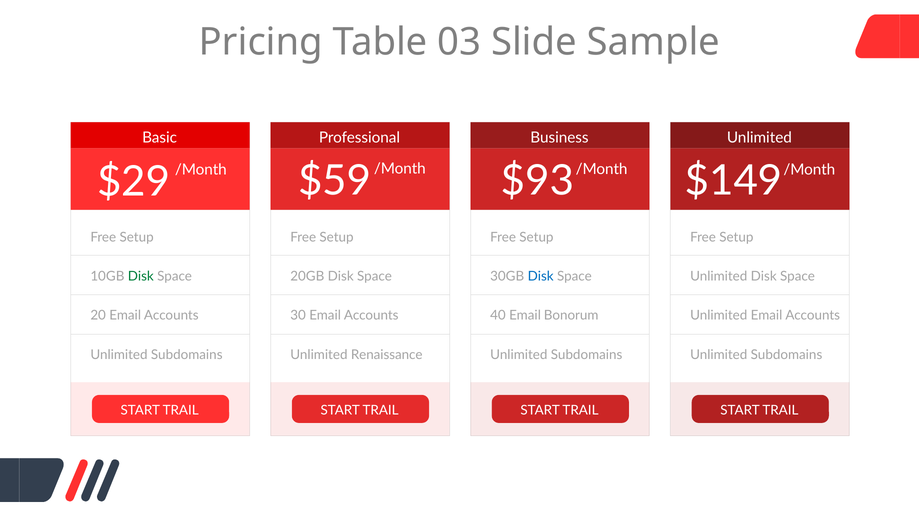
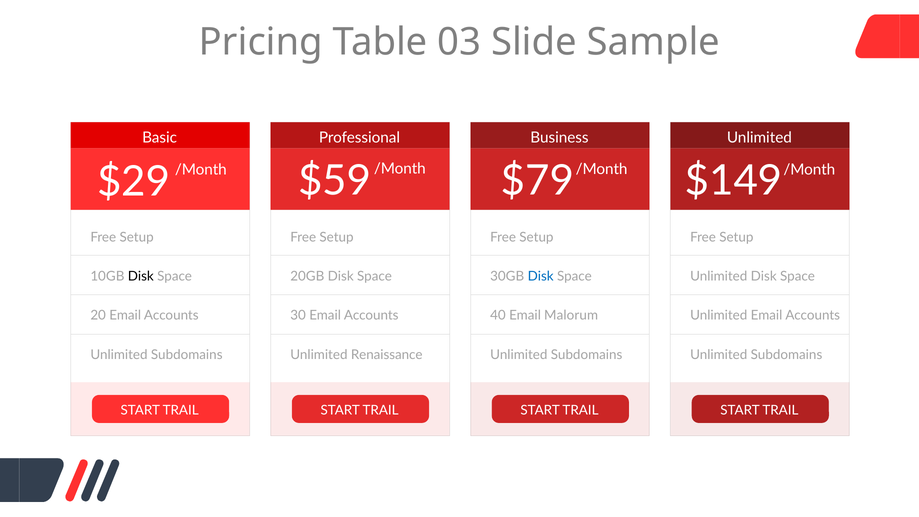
$93: $93 -> $79 (538, 181)
Disk colour: green -> black (141, 276)
Bonorum: Bonorum -> Malorum (571, 316)
